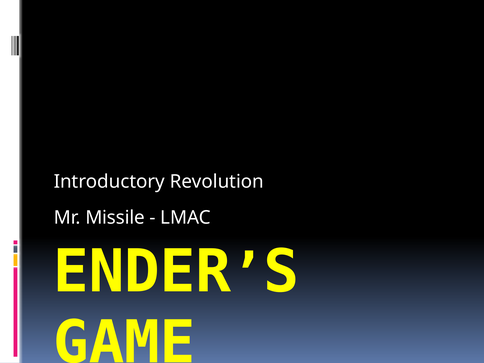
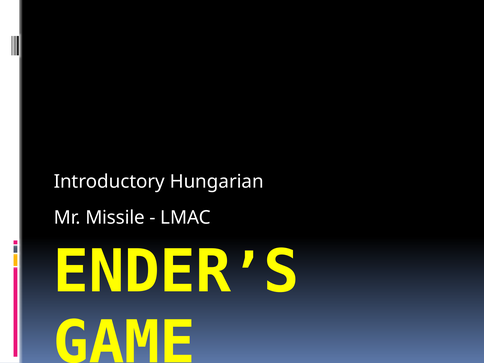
Revolution: Revolution -> Hungarian (217, 182)
